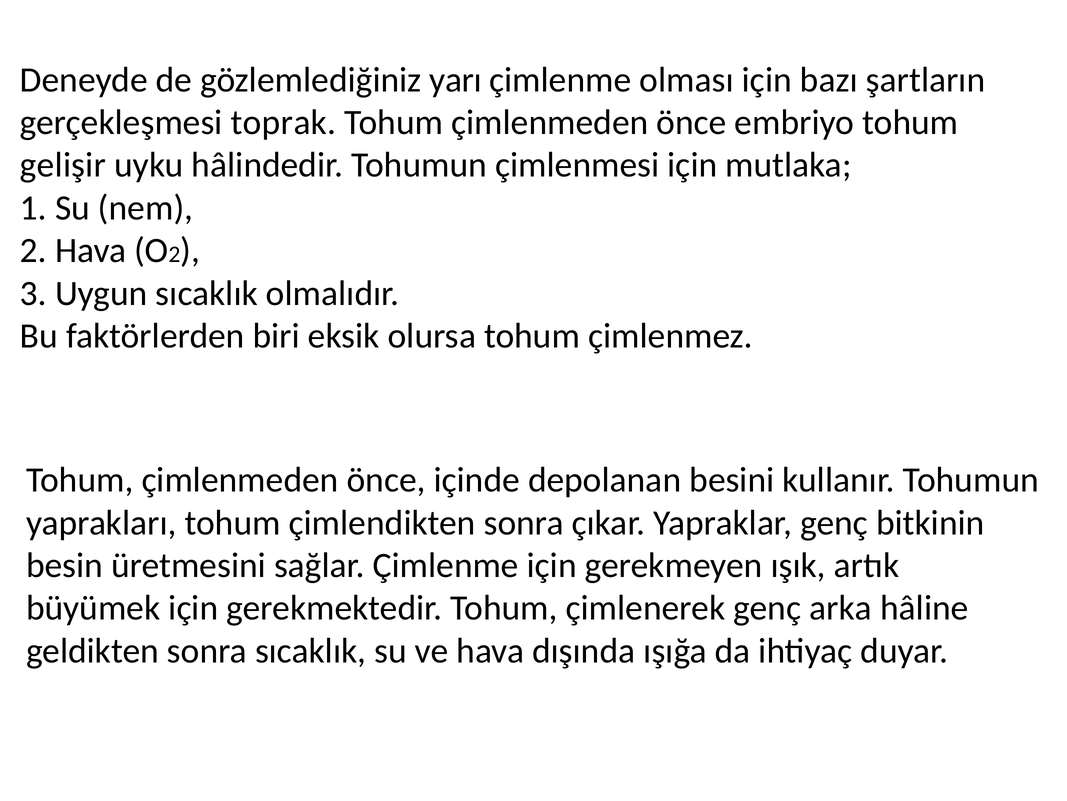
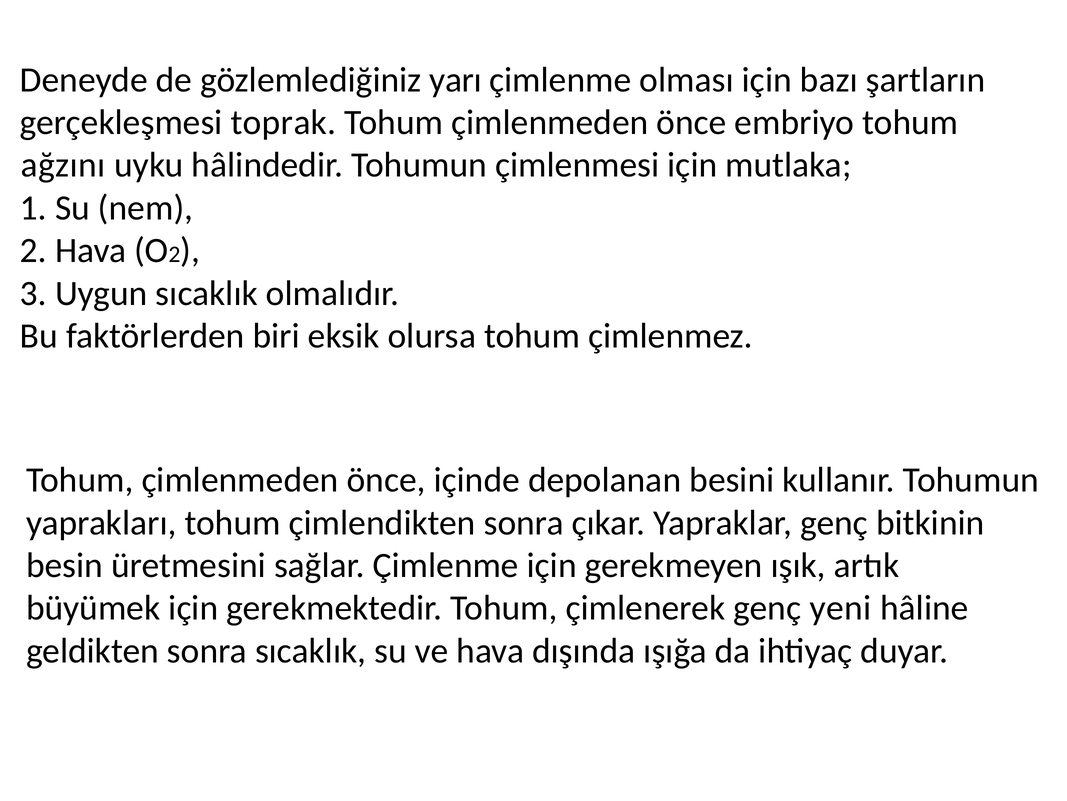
gelişir: gelişir -> ağzını (63, 165)
arka: arka -> yeni (840, 608)
